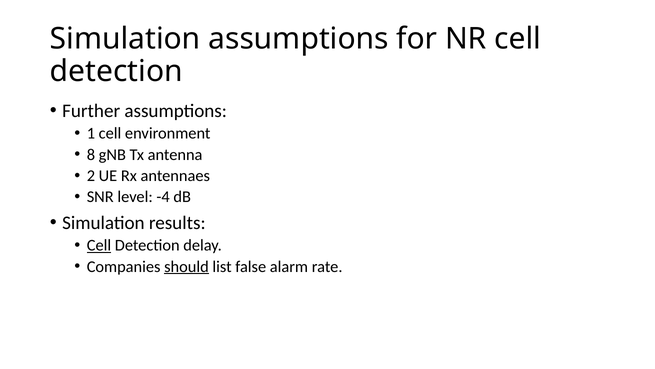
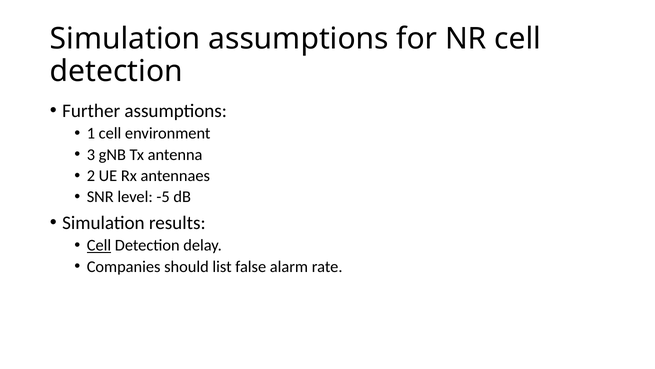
8: 8 -> 3 (91, 154)
-4: -4 -> -5 (163, 197)
should underline: present -> none (186, 266)
